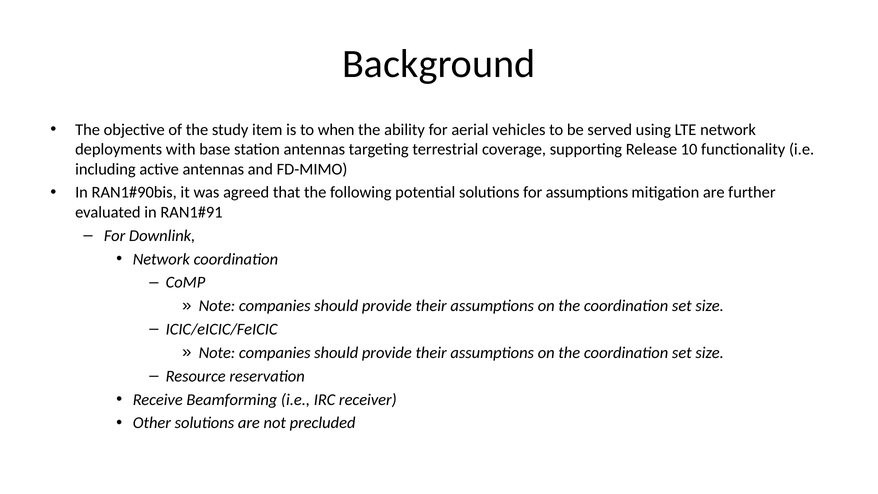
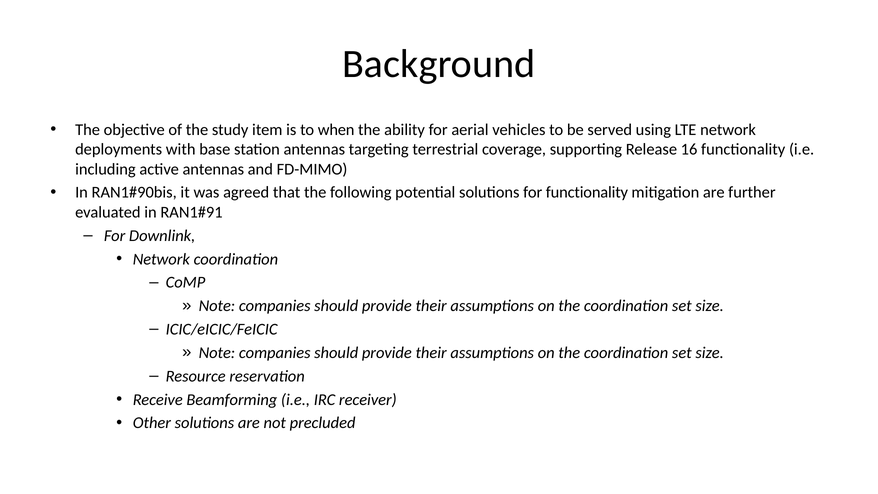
10: 10 -> 16 (689, 149)
for assumptions: assumptions -> functionality (587, 192)
